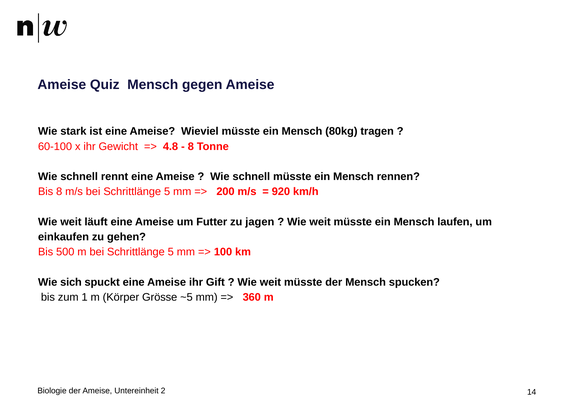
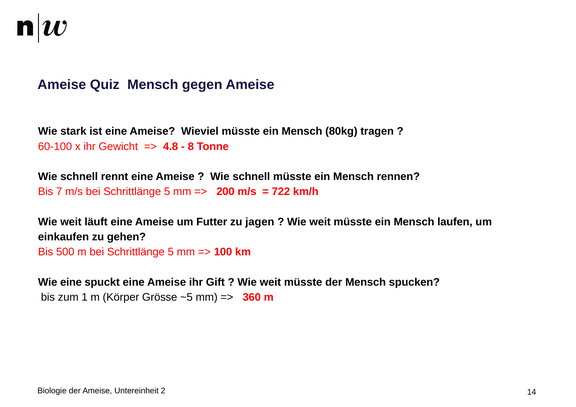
Bis 8: 8 -> 7 (59, 192)
920: 920 -> 722 (281, 192)
Wie sich: sich -> eine (71, 282)
